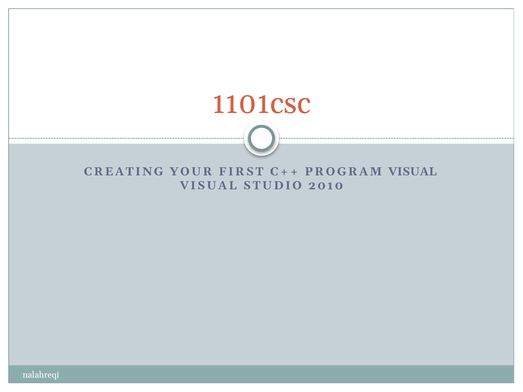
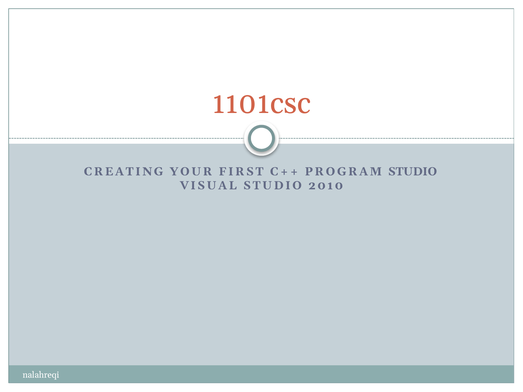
PROGRAM VISUAL: VISUAL -> STUDIO (413, 172)
